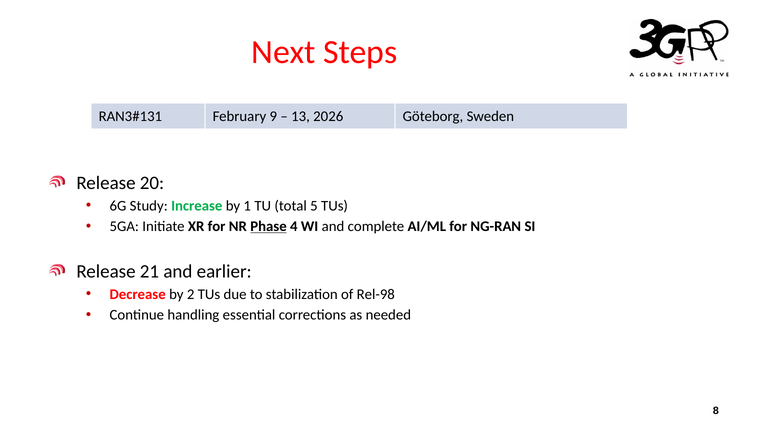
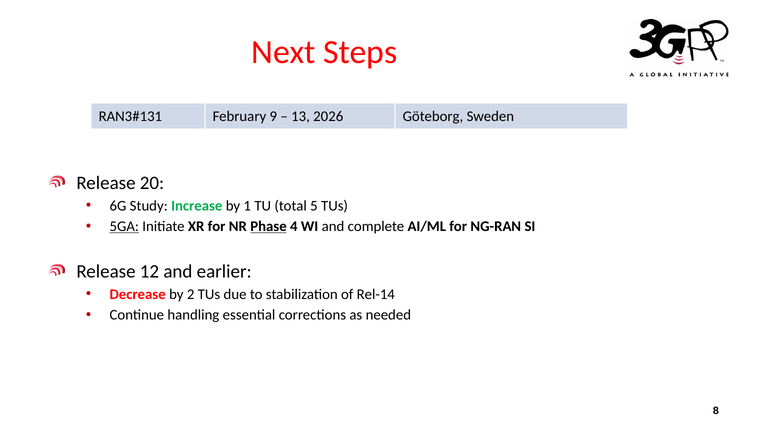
5GA underline: none -> present (124, 227)
21: 21 -> 12 (149, 272)
Rel-98: Rel-98 -> Rel-14 (376, 295)
